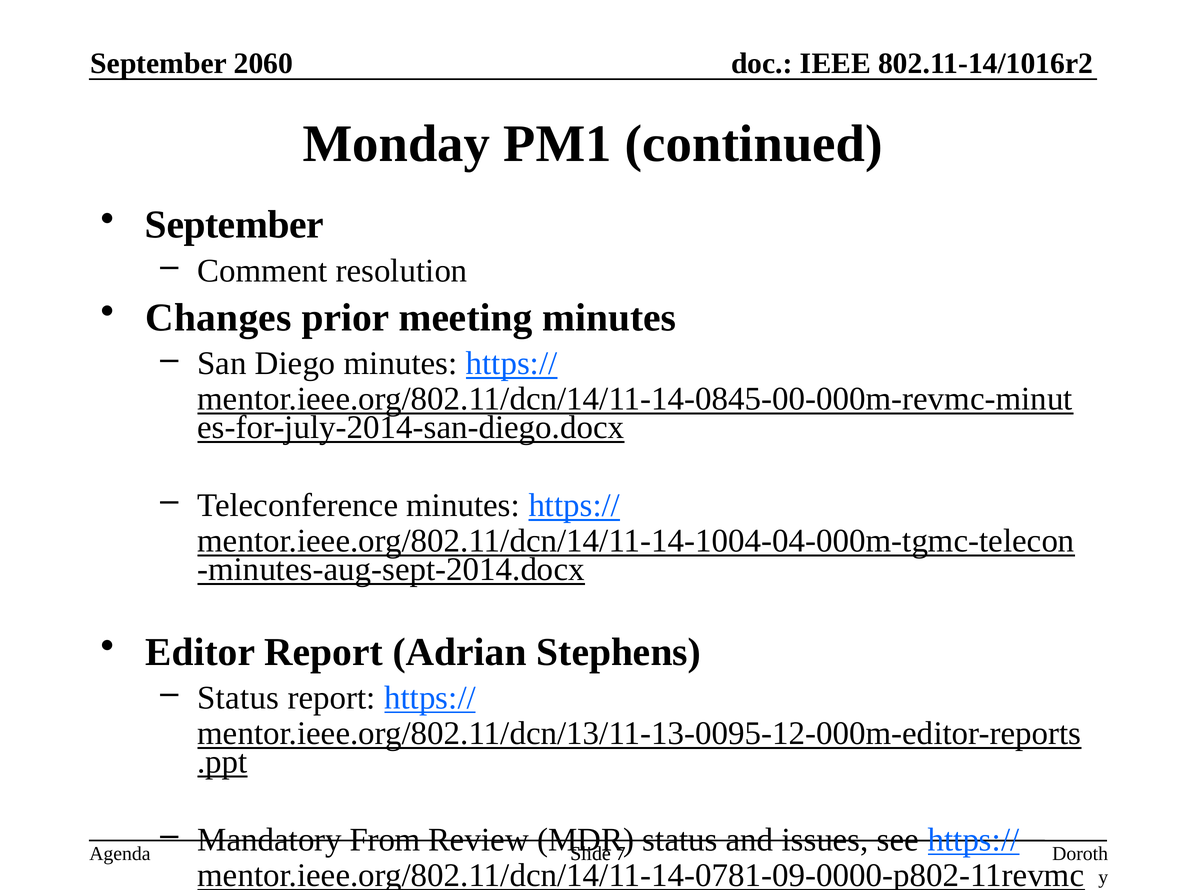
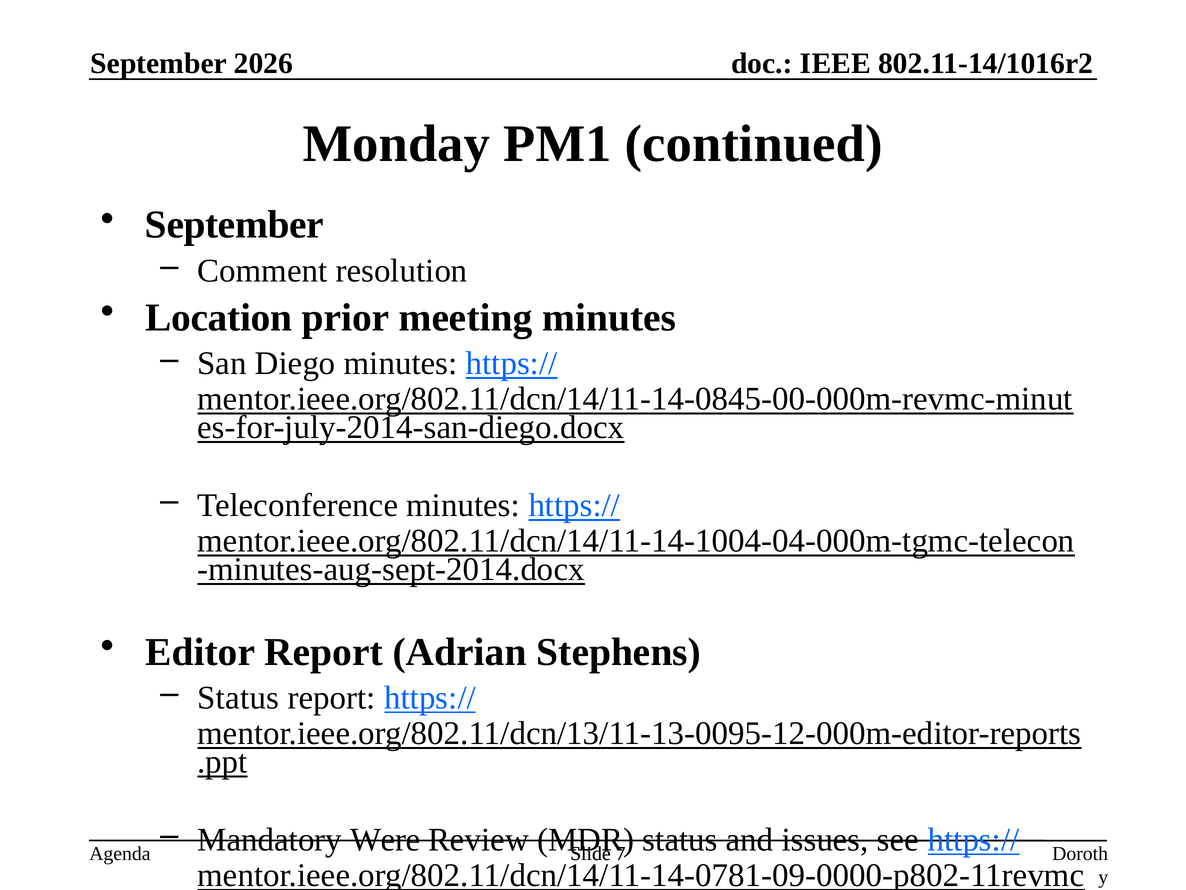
2060: 2060 -> 2026 (263, 63)
Changes: Changes -> Location (219, 317)
From: From -> Were (385, 839)
